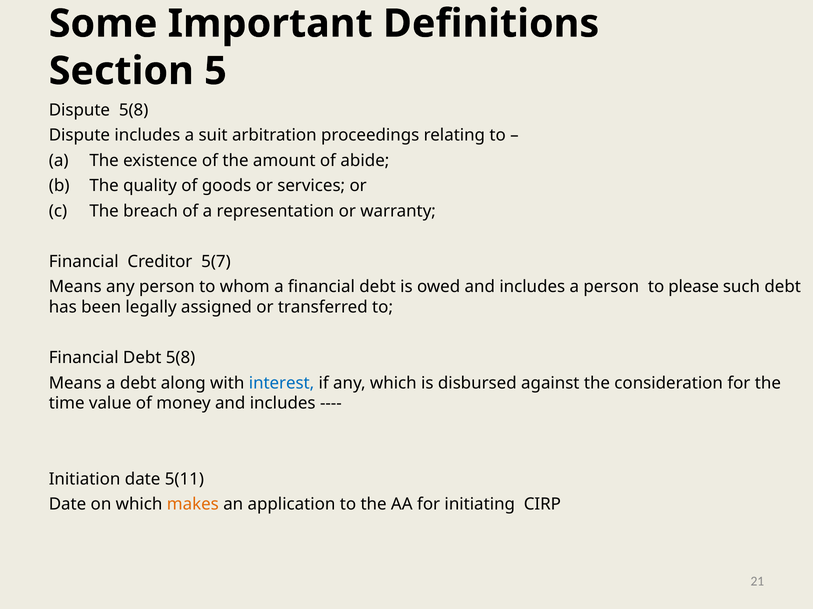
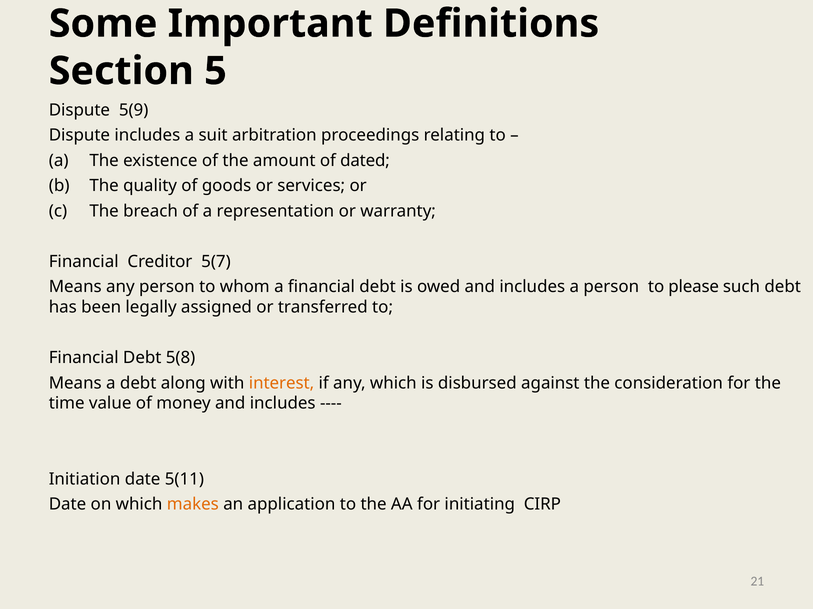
Dispute 5(8: 5(8 -> 5(9 (134, 110)
abide: abide -> dated (365, 161)
interest colour: blue -> orange (282, 383)
